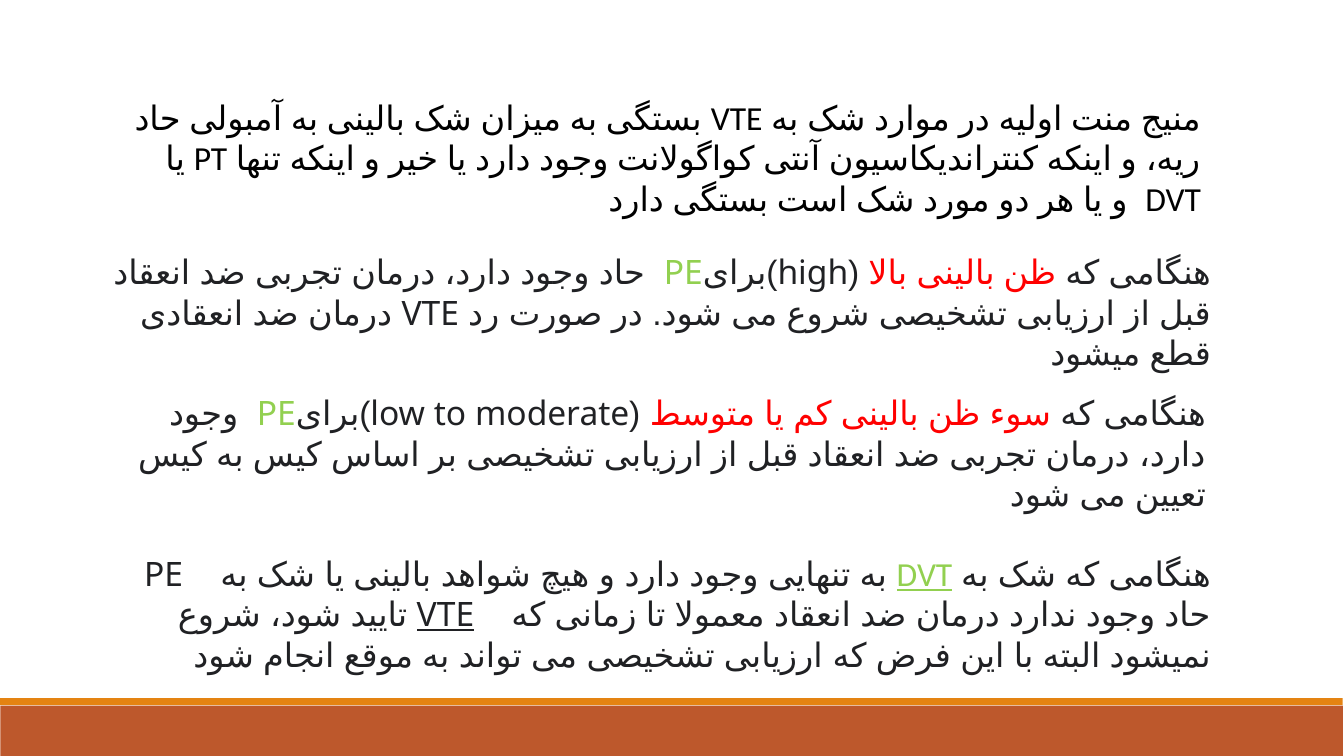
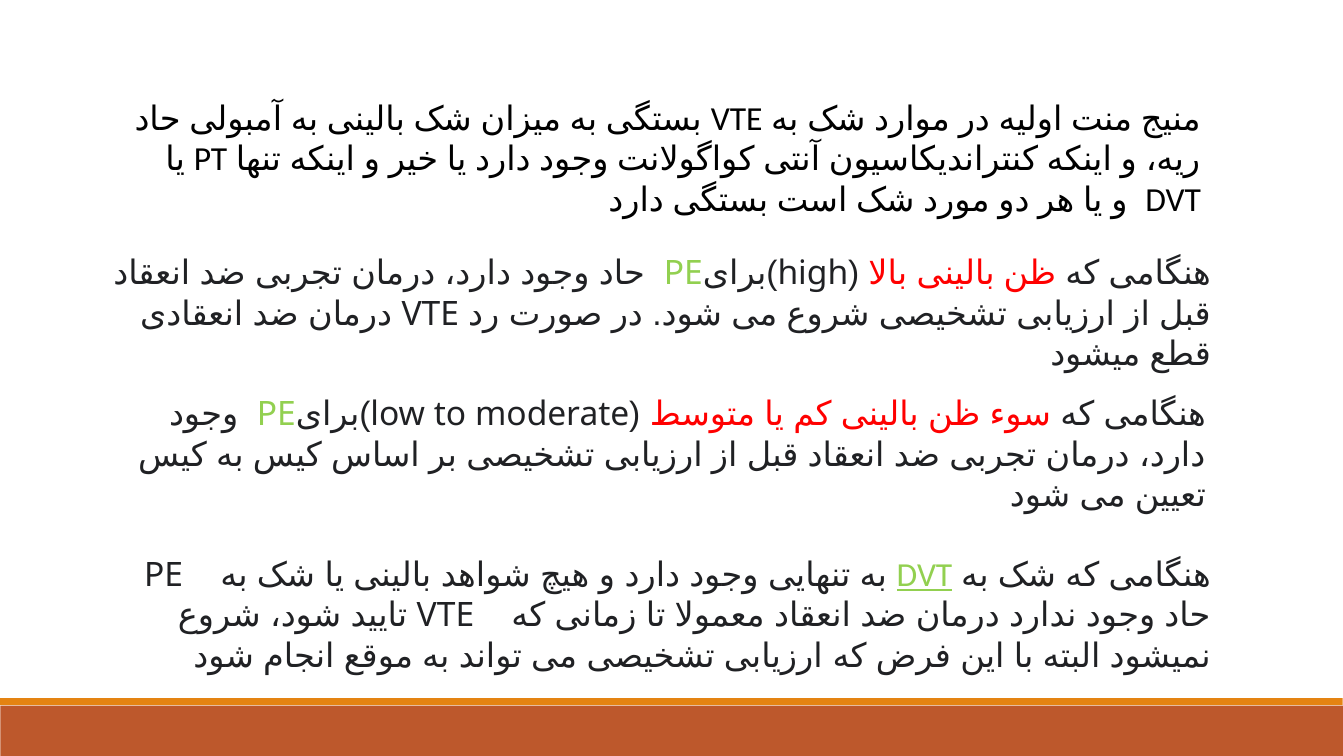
VTE underline: present -> none (445, 615)
